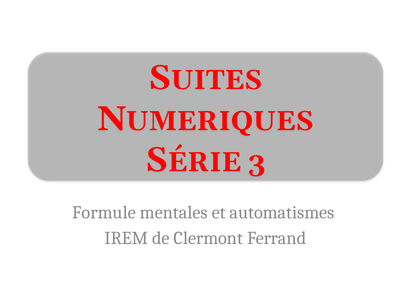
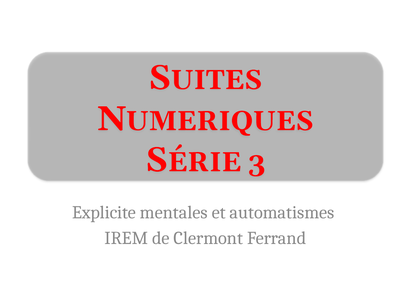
Formule: Formule -> Explicite (104, 213)
